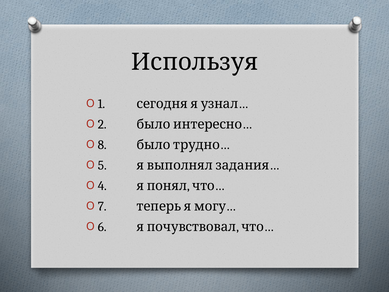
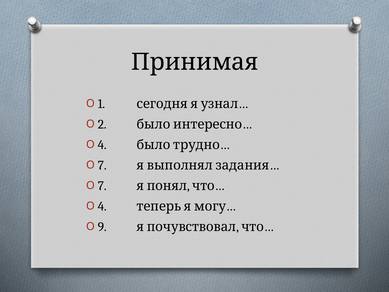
Используя: Используя -> Принимая (195, 62)
8: 8 -> 4 (102, 145)
5: 5 -> 7 (102, 165)
4: 4 -> 7 (102, 186)
7: 7 -> 4 (102, 206)
6: 6 -> 9 (102, 227)
